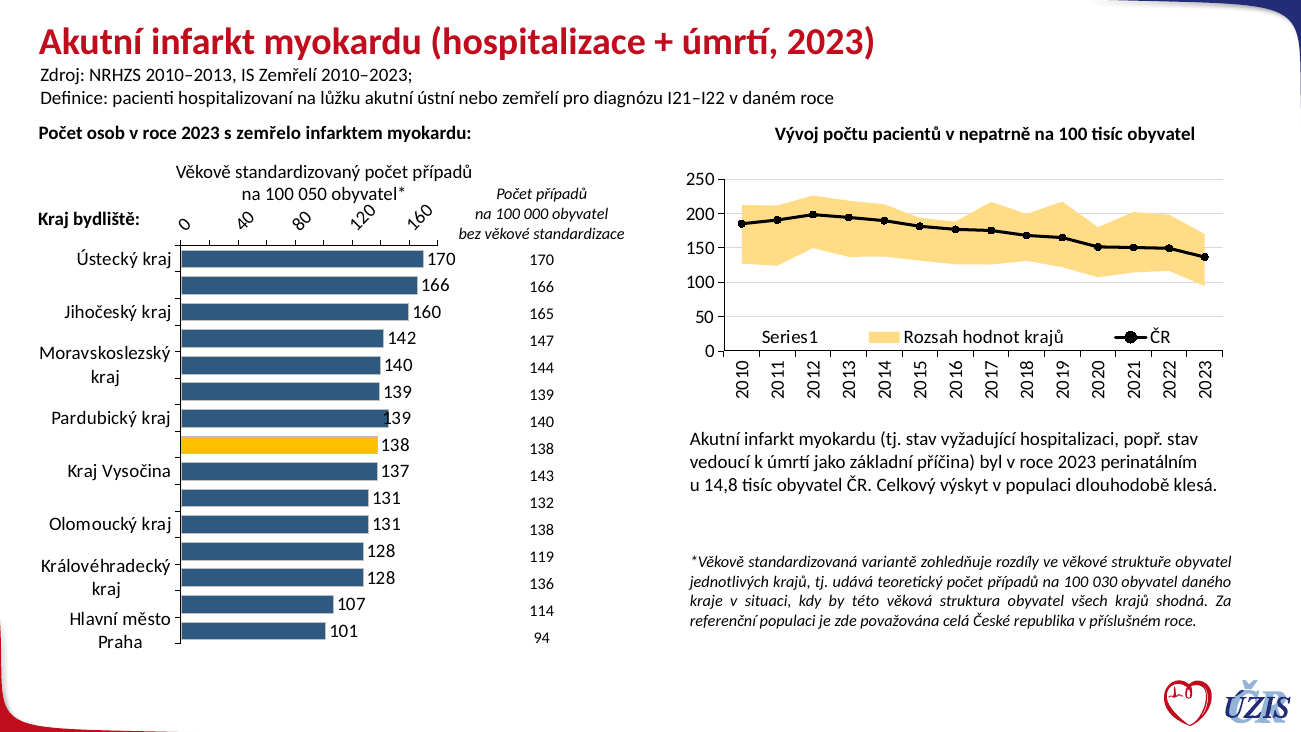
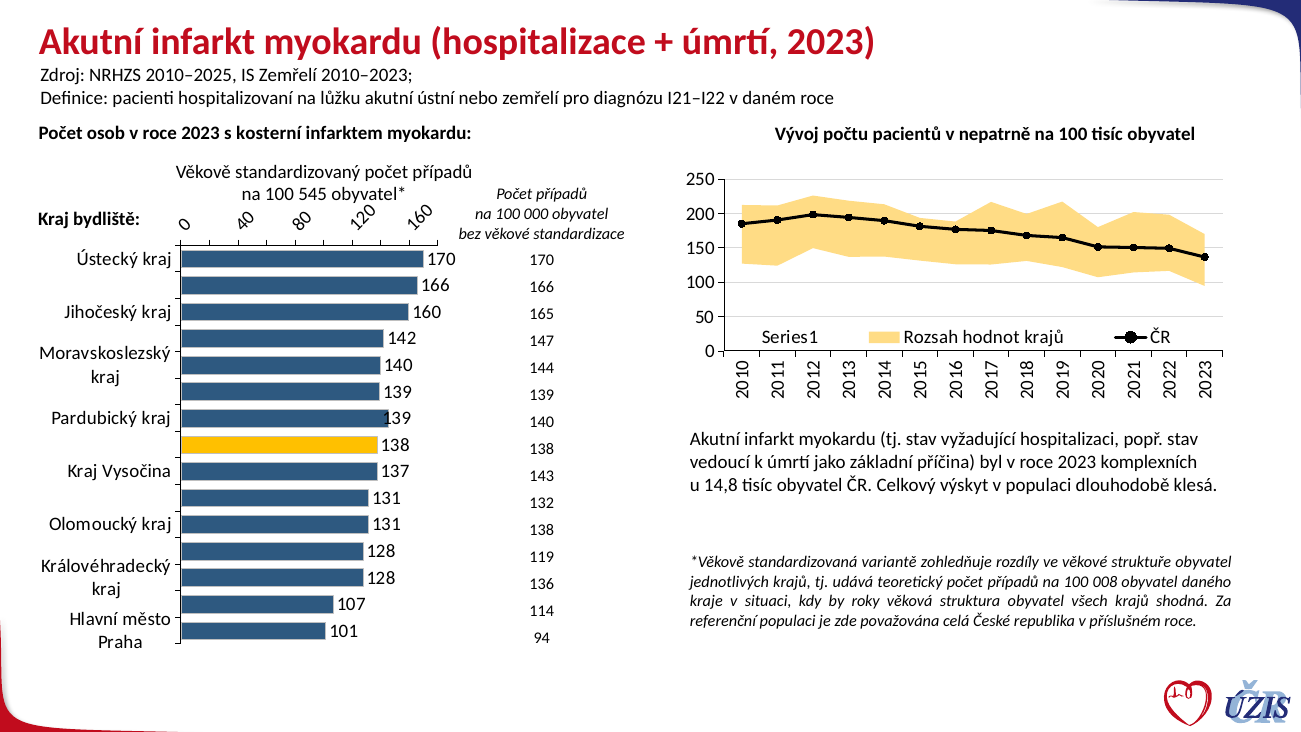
2010–2013: 2010–2013 -> 2010–2025 (191, 75)
zemřelo: zemřelo -> kosterní (269, 133)
050: 050 -> 545 (313, 194)
perinatálním: perinatálním -> komplexních (1149, 462)
030: 030 -> 008 (1105, 582)
této: této -> roky (866, 601)
